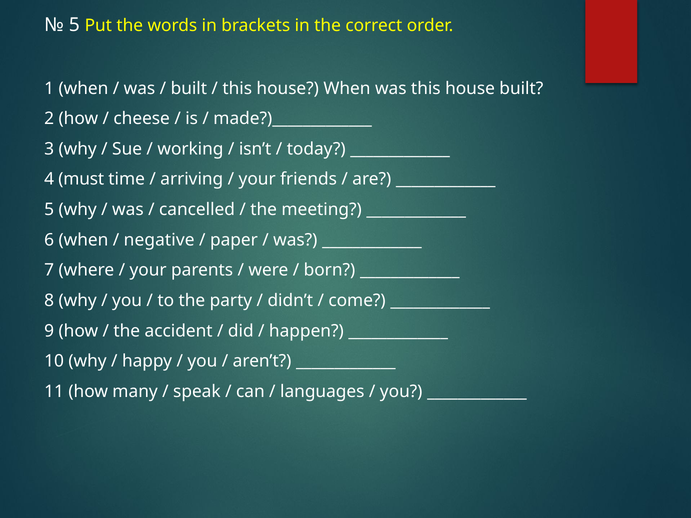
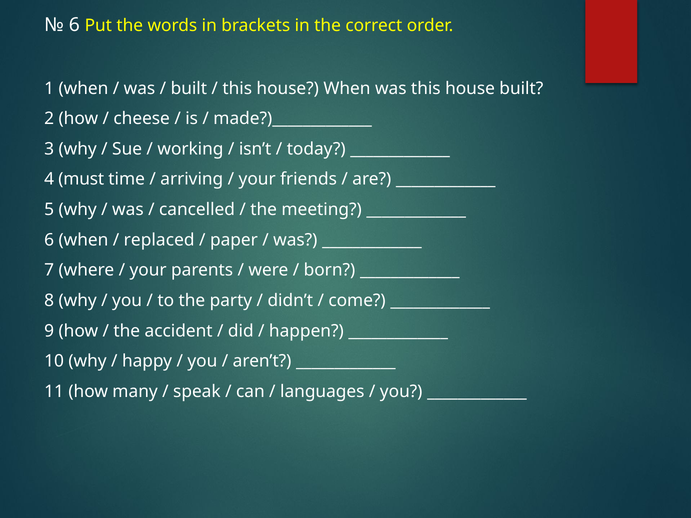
5: 5 -> 6 (74, 25)
negative: negative -> replaced (159, 240)
